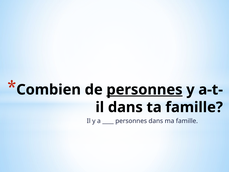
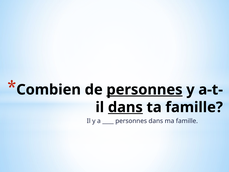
dans underline: none -> present (125, 107)
